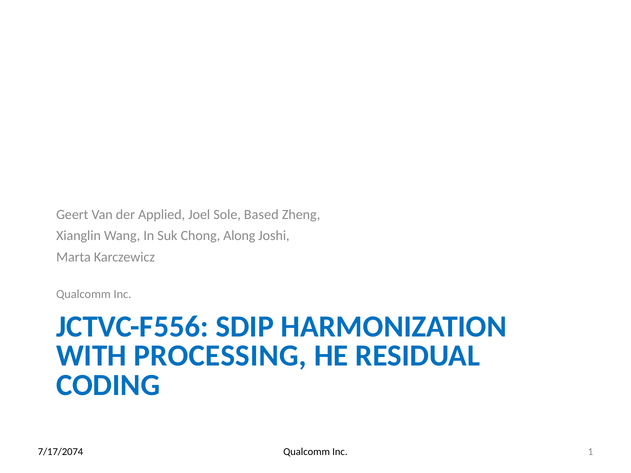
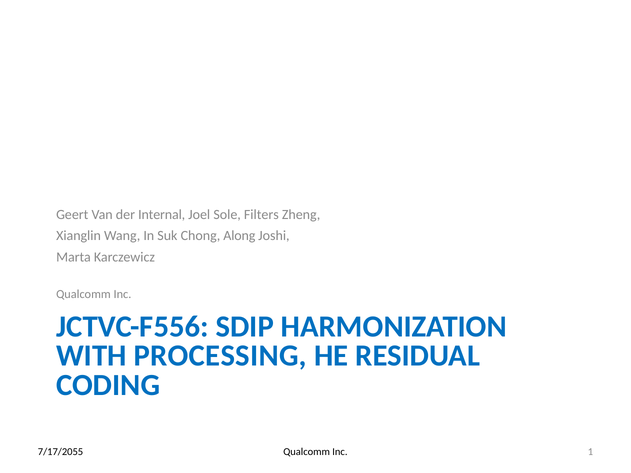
Applied: Applied -> Internal (162, 215)
Based: Based -> Filters (261, 215)
7/17/2074: 7/17/2074 -> 7/17/2055 (61, 452)
